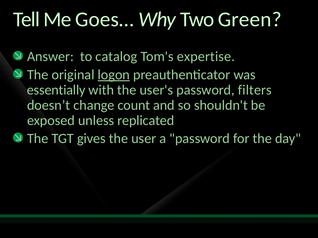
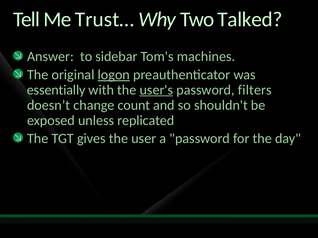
Goes…: Goes… -> Trust… (104, 19)
Green: Green -> Talked (250, 19)
catalog: catalog -> sidebar (116, 57)
expertise: expertise -> machines (206, 57)
user's underline: none -> present (156, 90)
